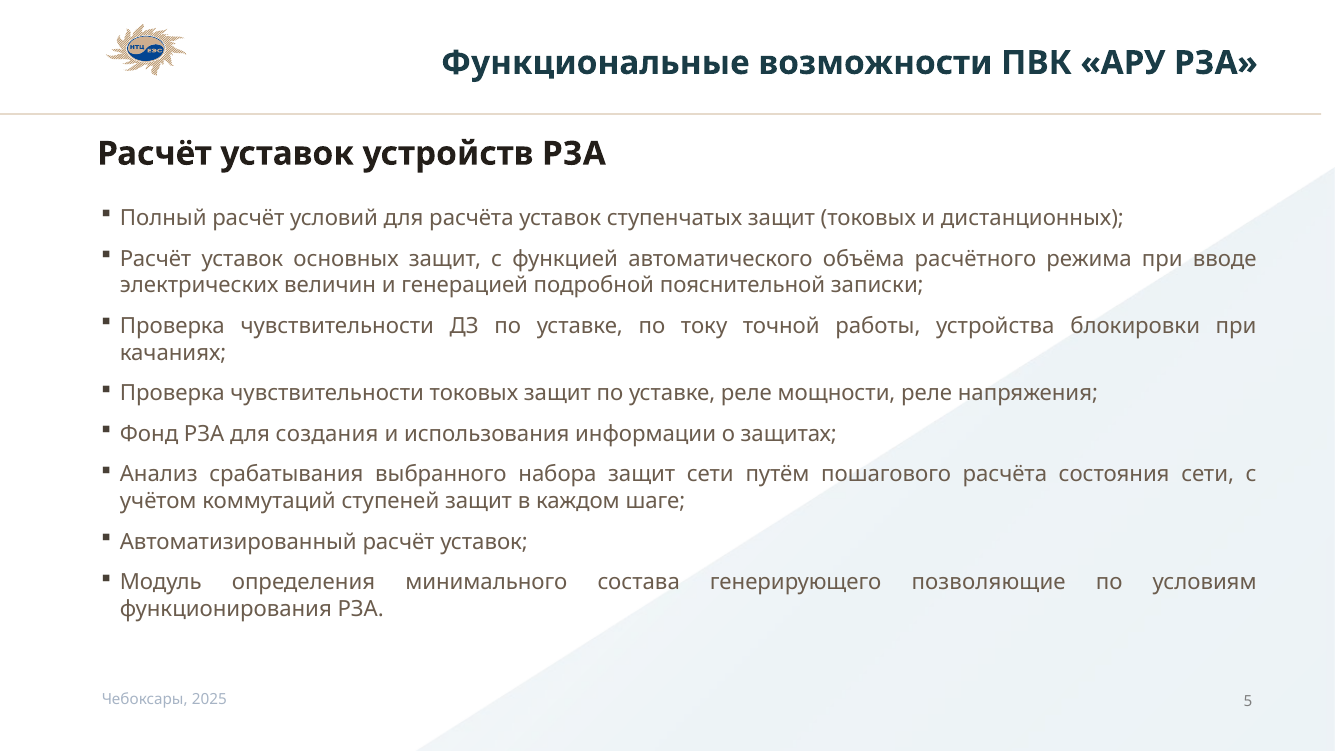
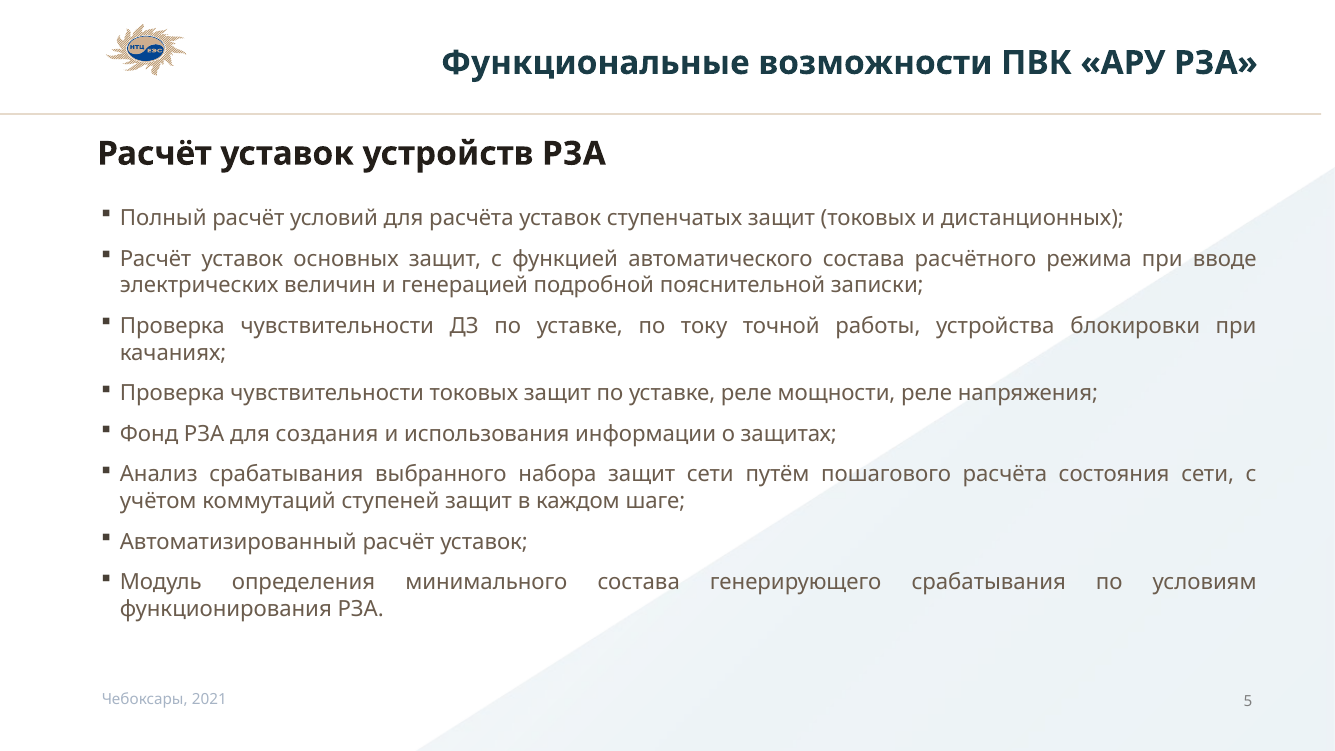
автоматического объёма: объёма -> состава (864, 259)
генерирующего позволяющие: позволяющие -> срабатывания (989, 582)
2025: 2025 -> 2021 (209, 700)
